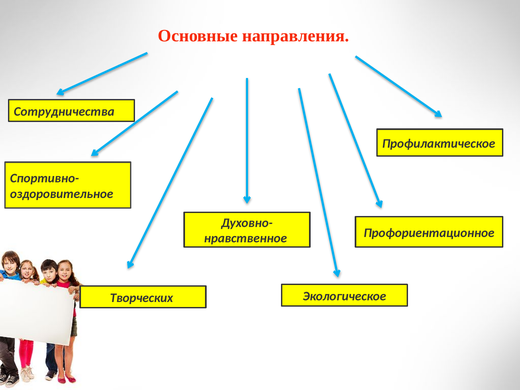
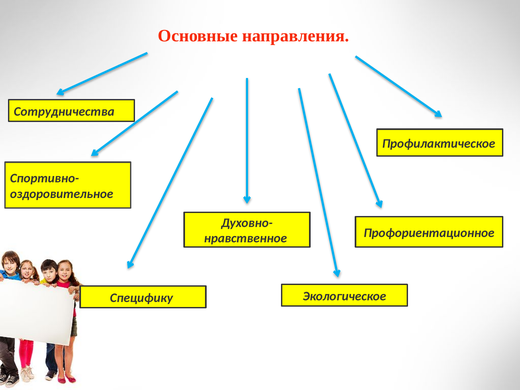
Творческих: Творческих -> Специфику (141, 298)
